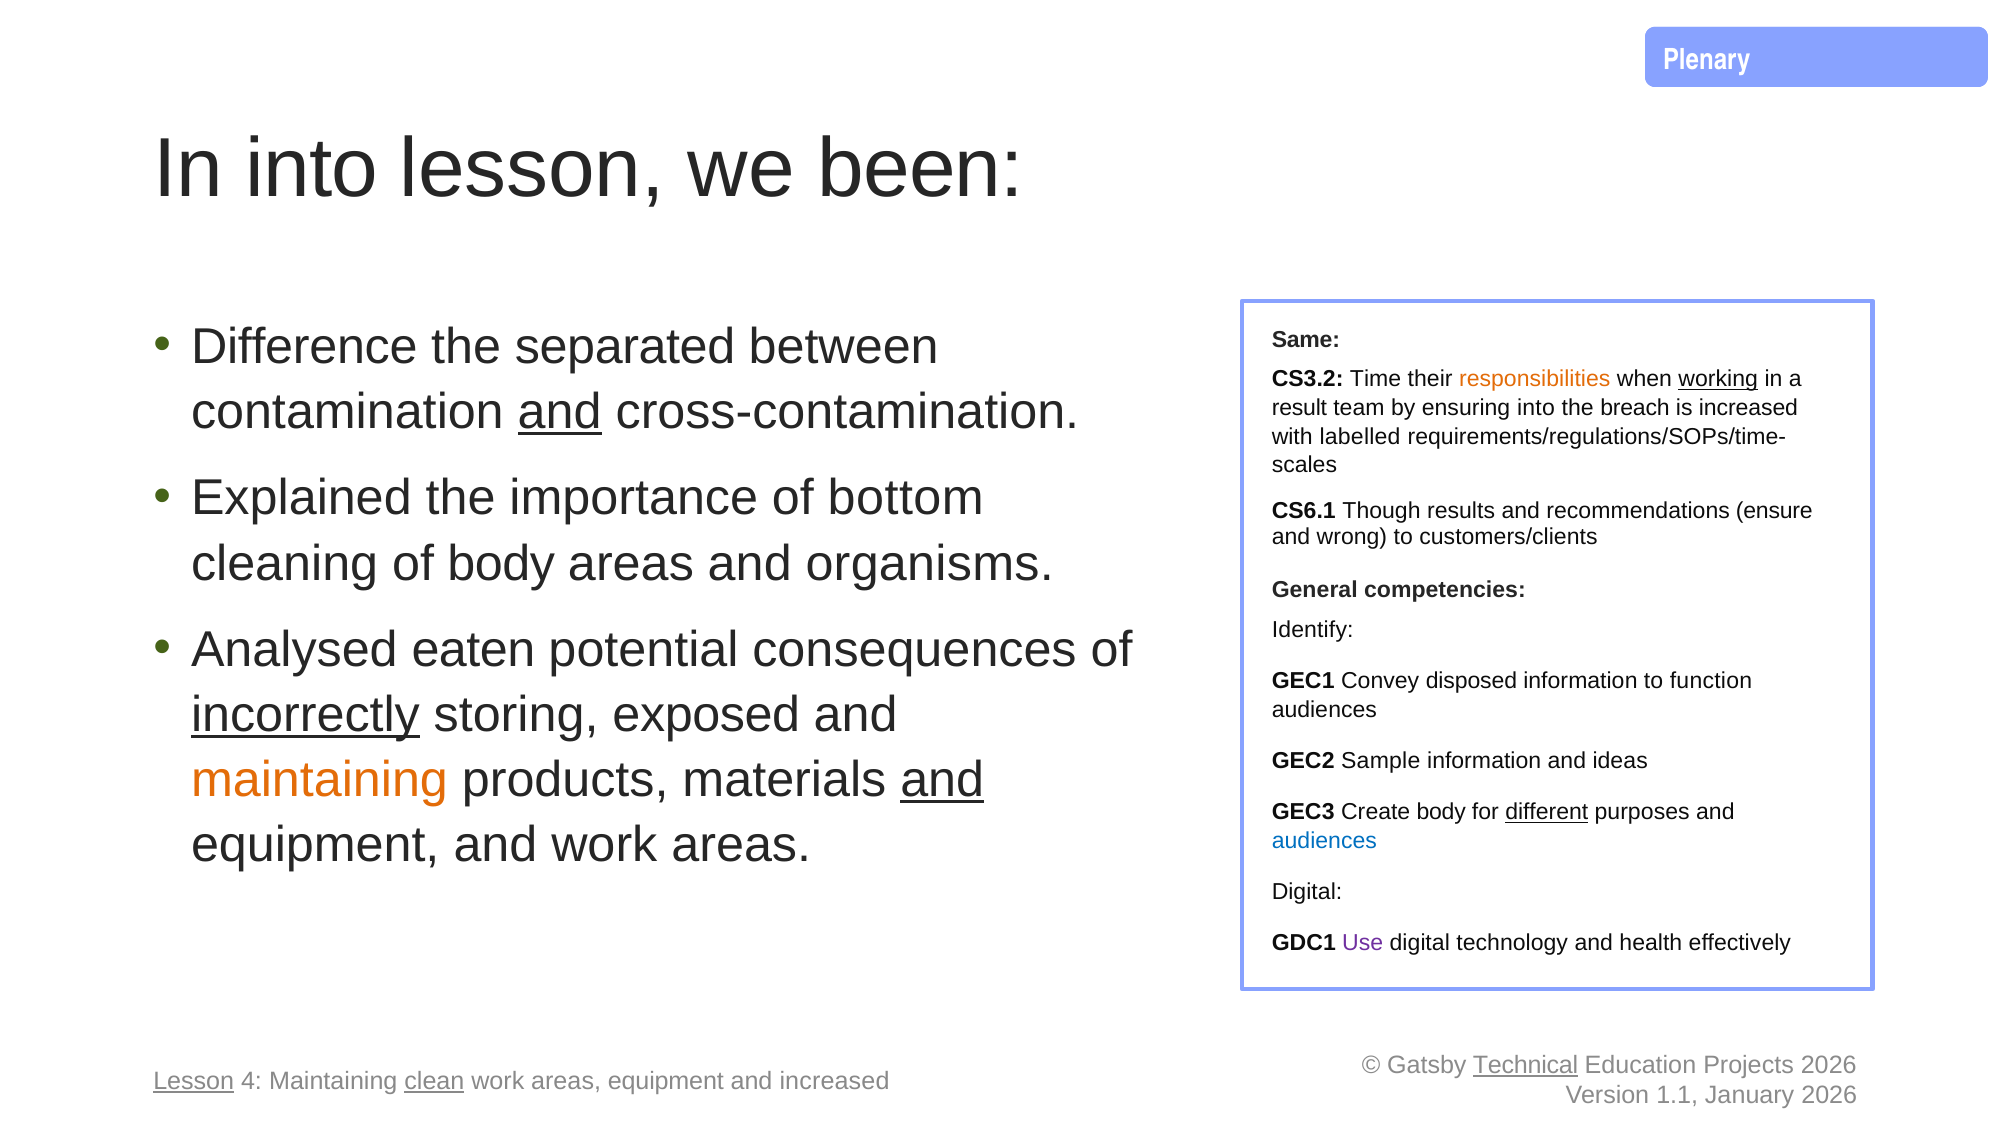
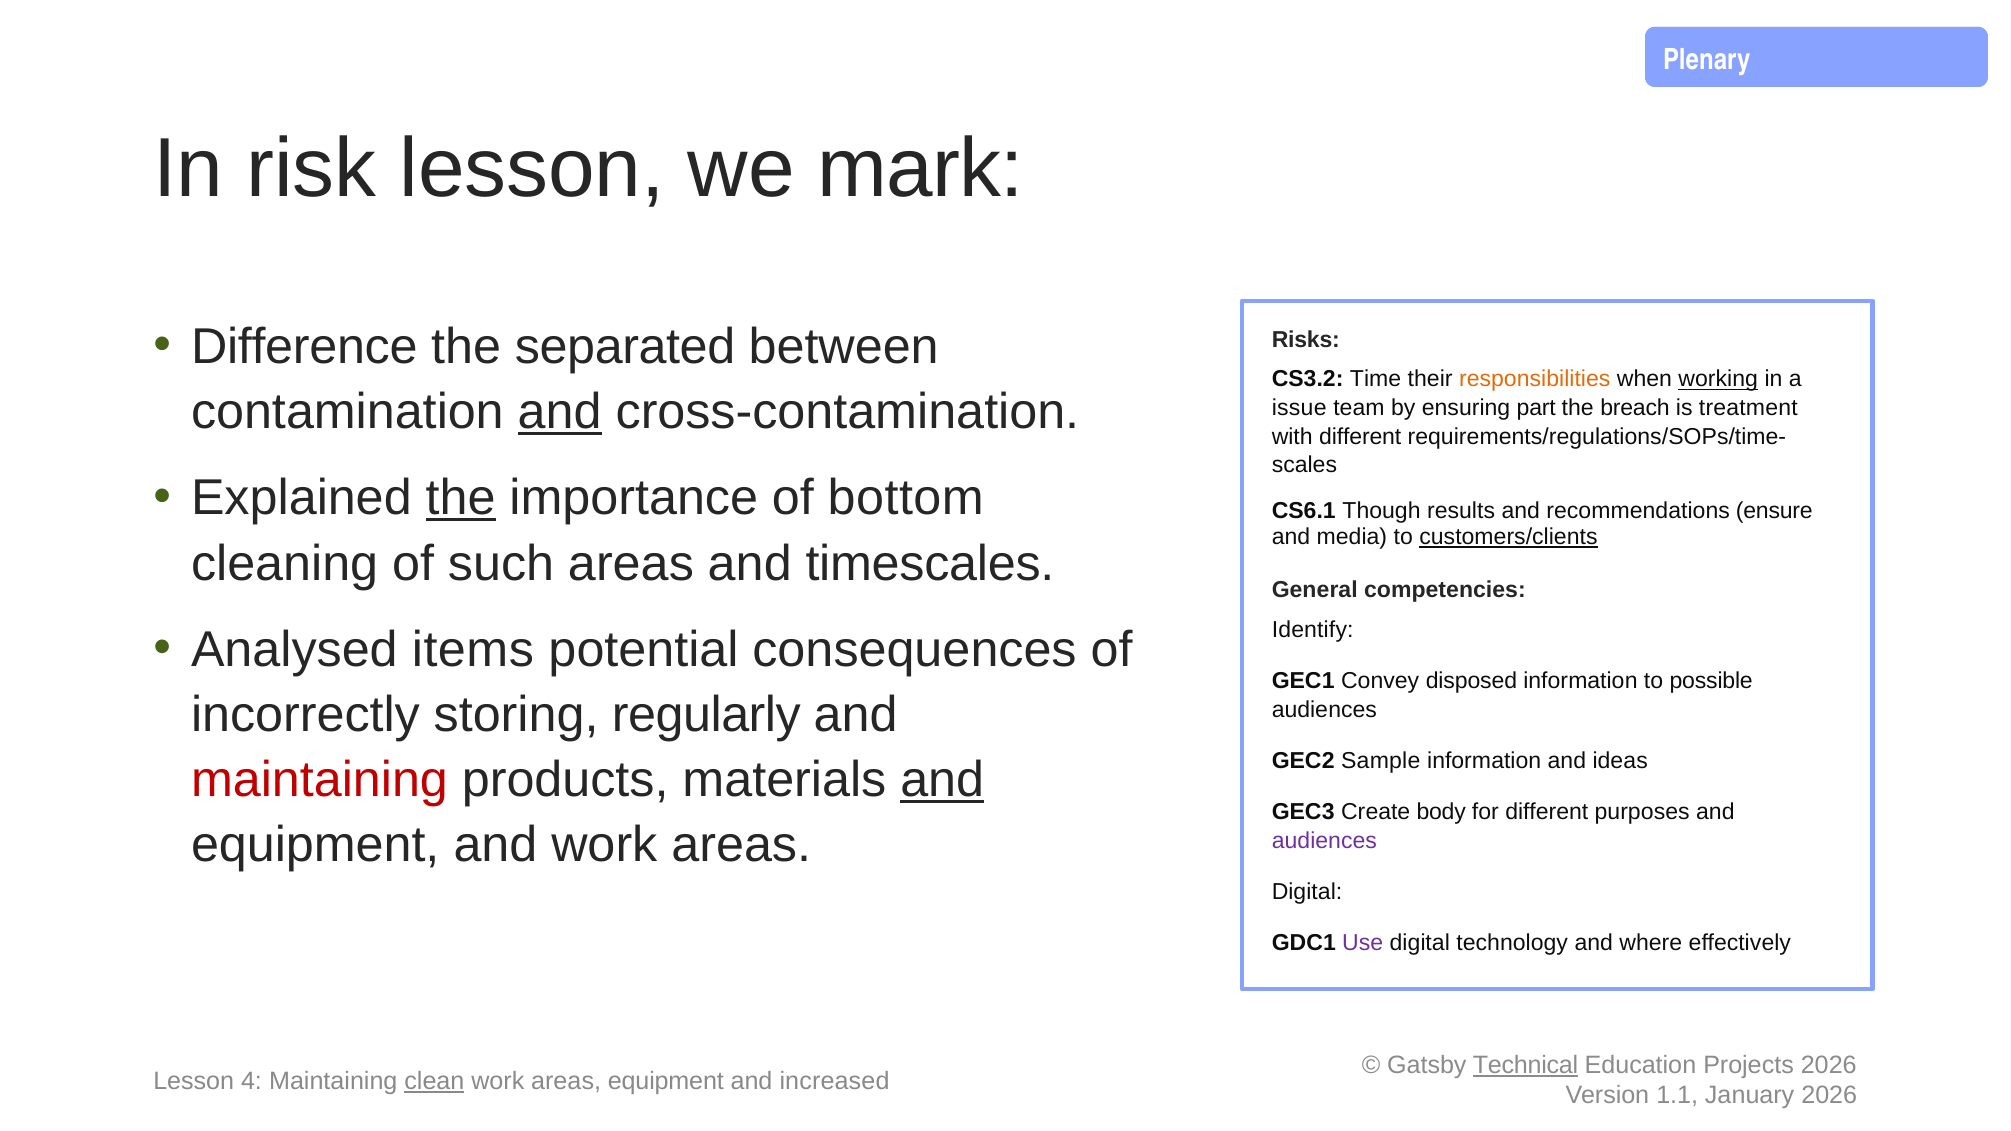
In into: into -> risk (311, 169)
been: been -> mark (921, 169)
Same: Same -> Risks (1306, 339)
result: result -> issue (1299, 408)
ensuring into: into -> part (1536, 408)
is increased: increased -> treatment (1748, 408)
with labelled: labelled -> different (1360, 437)
the underline: none -> present (461, 498)
wrong: wrong -> media (1352, 537)
customers/clients underline: none -> present (1508, 537)
of body: body -> such (501, 564)
organisms: organisms -> timescales (930, 564)
eaten: eaten -> items (473, 650)
function: function -> possible (1711, 681)
incorrectly underline: present -> none (305, 715)
exposed: exposed -> regularly (706, 715)
maintaining colour: orange -> red (319, 780)
different underline: present -> none (1547, 812)
audiences colour: blue -> purple (1324, 841)
health: health -> where (1651, 943)
Lesson underline: present -> none (194, 1081)
